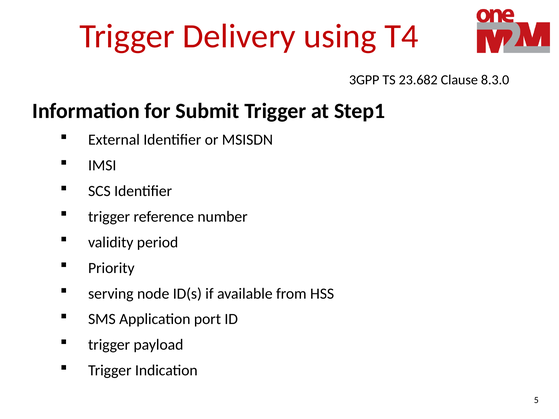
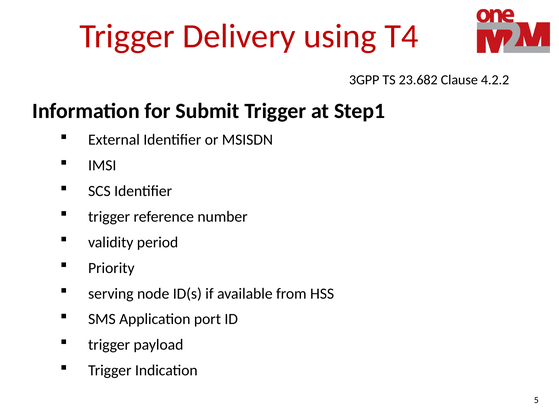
8.3.0: 8.3.0 -> 4.2.2 (495, 80)
